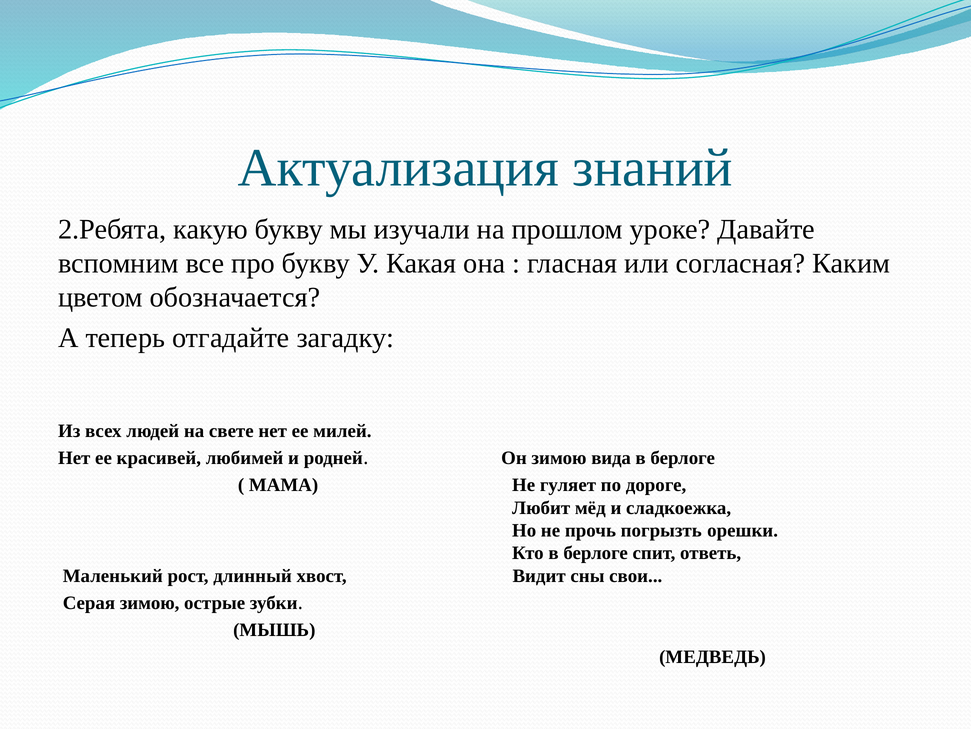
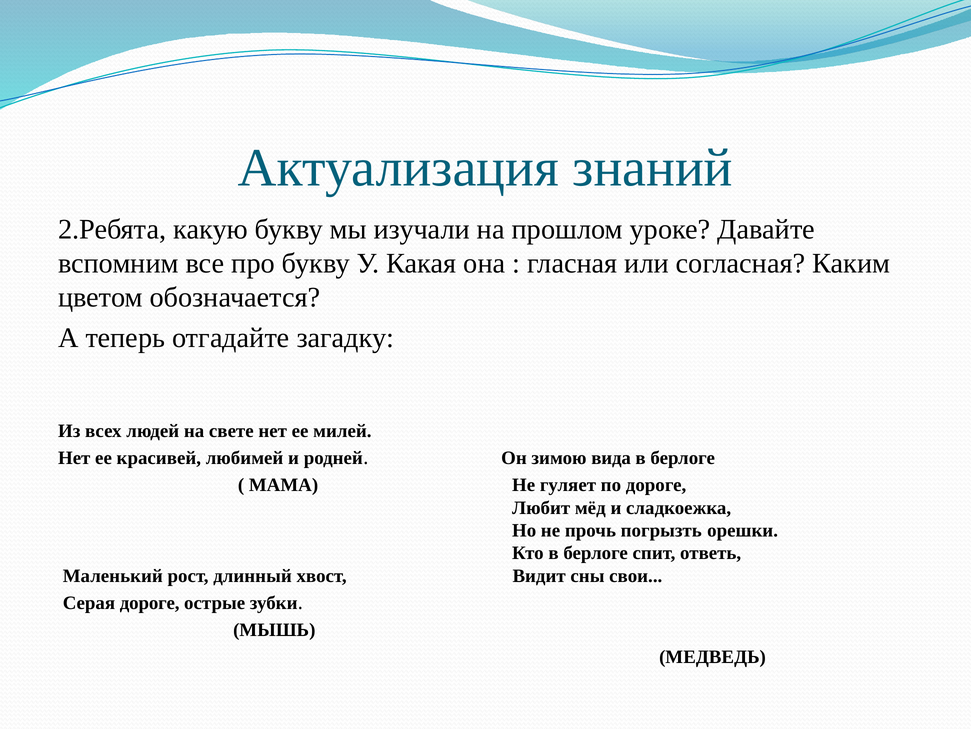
Серая зимою: зимою -> дороге (150, 602)
